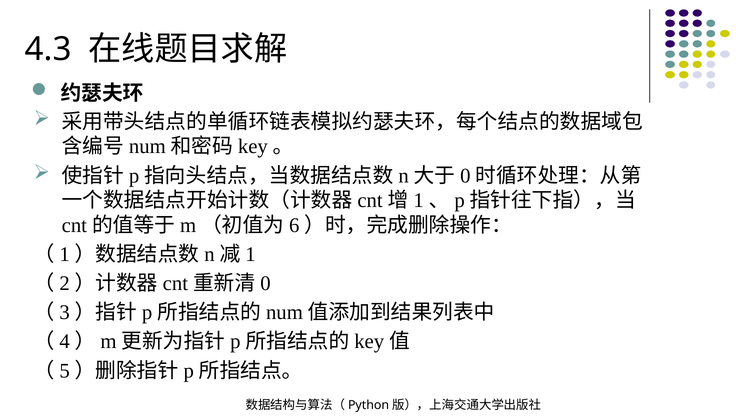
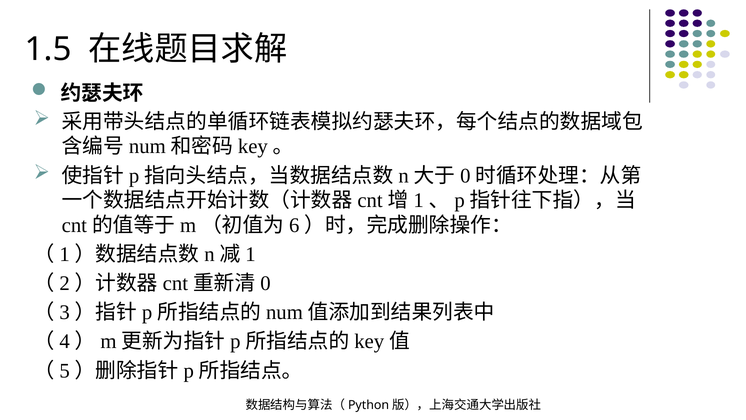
4.3: 4.3 -> 1.5 (48, 49)
